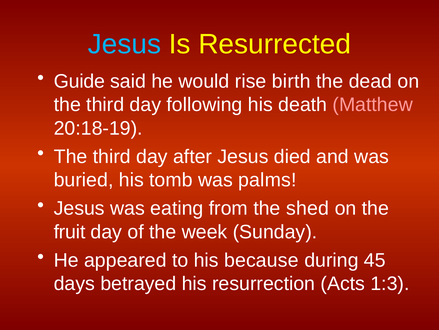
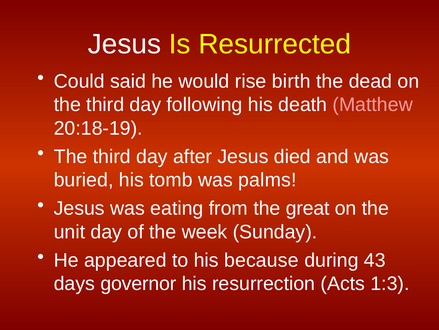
Jesus colour: light blue -> white (125, 44)
Guide: Guide -> Could (79, 81)
shed: shed -> great (308, 208)
fruit: fruit -> unit (69, 231)
45: 45 -> 43 (375, 260)
betrayed: betrayed -> governor (138, 283)
